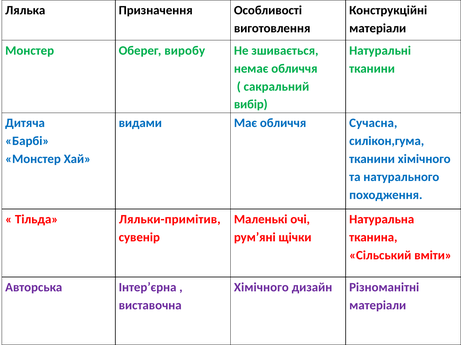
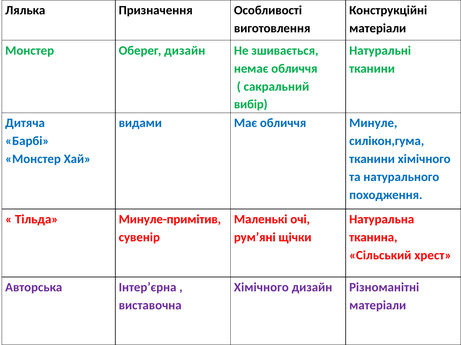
Оберег виробу: виробу -> дизайн (185, 51)
Сучасна: Сучасна -> Минуле (373, 123)
Ляльки-примітив: Ляльки-примітив -> Минуле-примітив (170, 220)
вміти: вміти -> хрест (433, 256)
